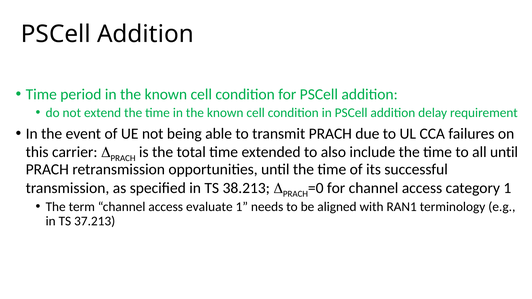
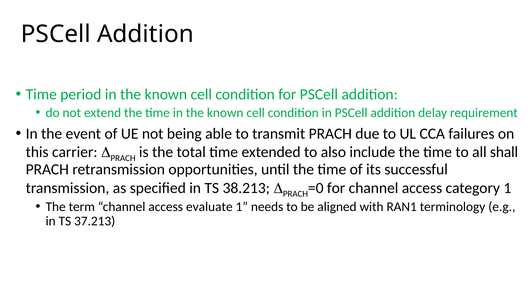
all until: until -> shall (504, 152)
